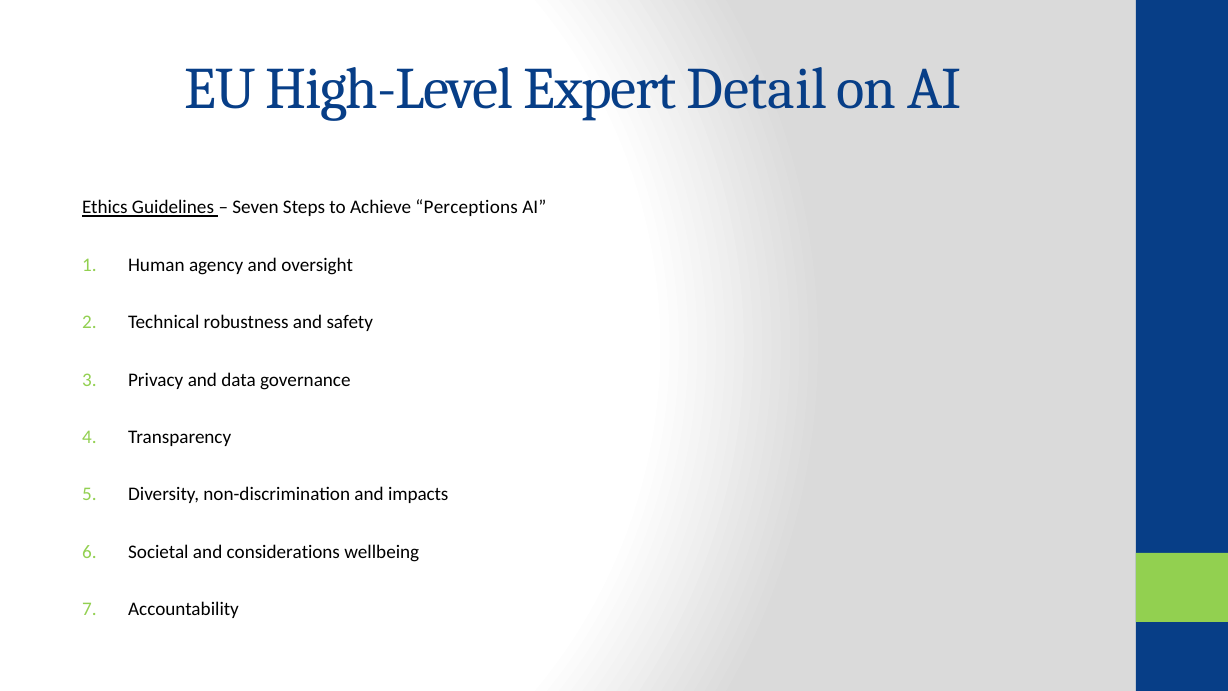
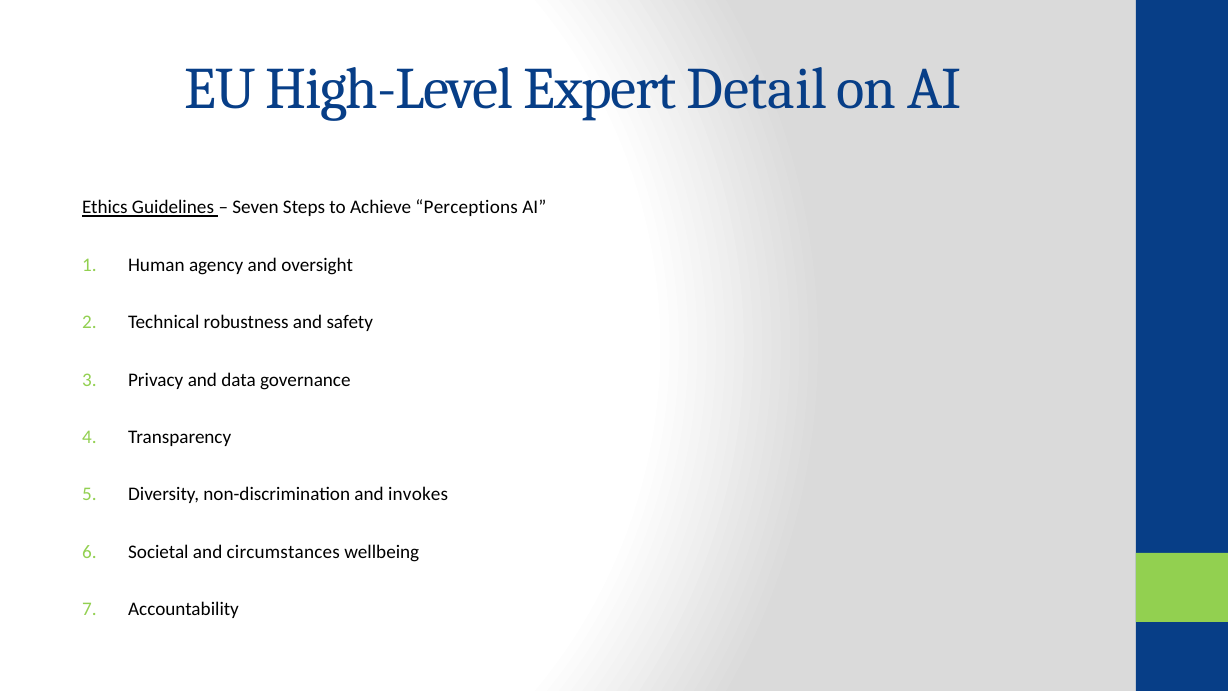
impacts: impacts -> invokes (418, 494)
considerations: considerations -> circumstances (283, 551)
